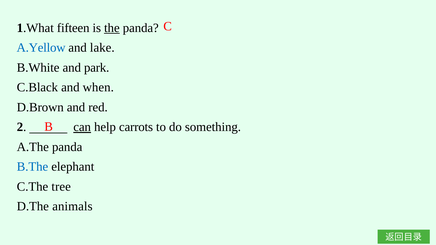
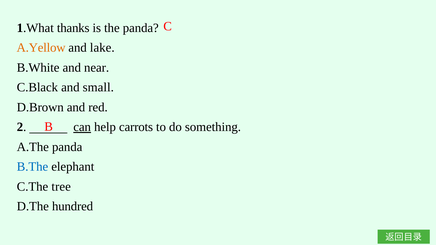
fifteen: fifteen -> thanks (73, 28)
the underline: present -> none (112, 28)
A.Yellow colour: blue -> orange (41, 48)
park: park -> near (97, 68)
when: when -> small (98, 87)
animals: animals -> hundred (73, 207)
